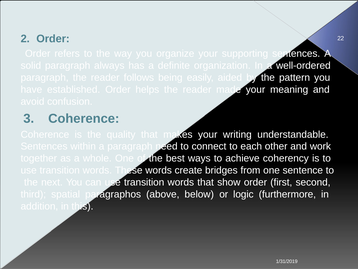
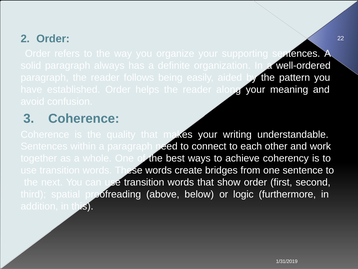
made: made -> along (229, 89)
paragraphos: paragraphos -> proofreading (113, 194)
